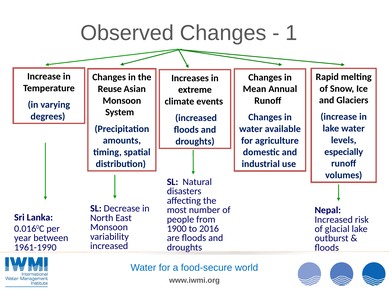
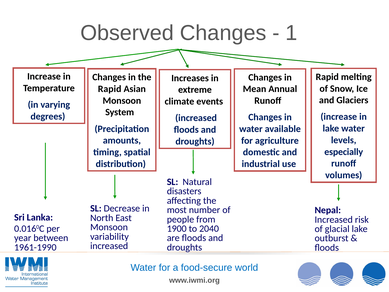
Reuse: Reuse -> Rapid (110, 89)
2016: 2016 -> 2040 (209, 228)
